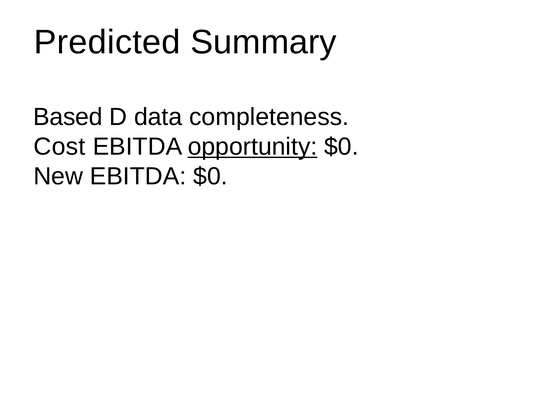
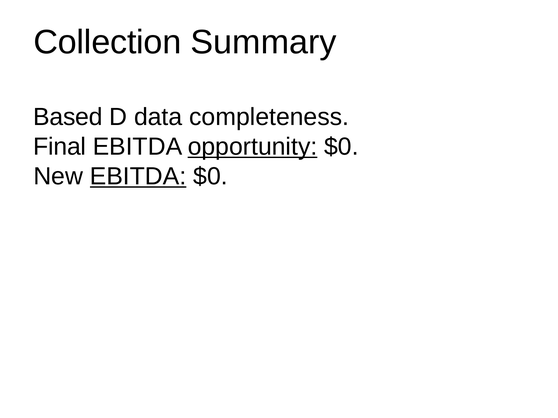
Predicted: Predicted -> Collection (107, 42)
Cost: Cost -> Final (60, 147)
EBITDA underline: none -> present (138, 177)
